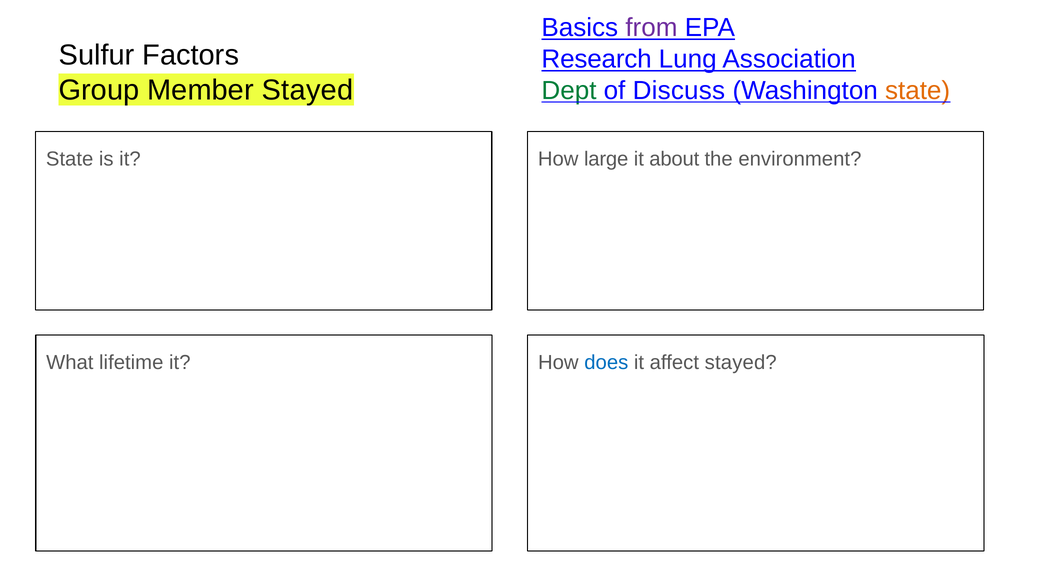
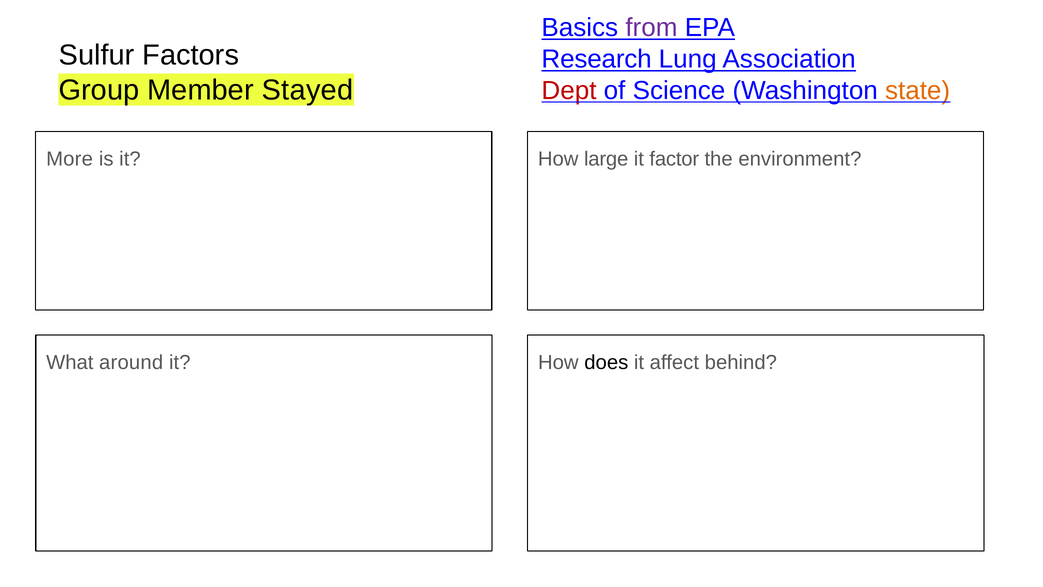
Dept colour: green -> red (569, 90)
Discuss: Discuss -> Science (679, 90)
State: State -> More (70, 159)
about: about -> factor (674, 159)
lifetime: lifetime -> around (131, 363)
does colour: blue -> black (606, 363)
affect stayed: stayed -> behind (741, 363)
